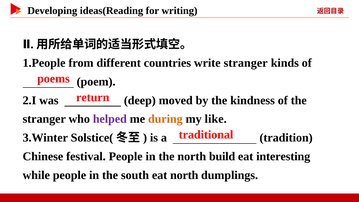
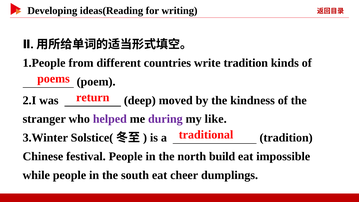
write stranger: stranger -> tradition (246, 63)
during colour: orange -> purple (165, 119)
interesting: interesting -> impossible (283, 156)
eat north: north -> cheer (184, 175)
